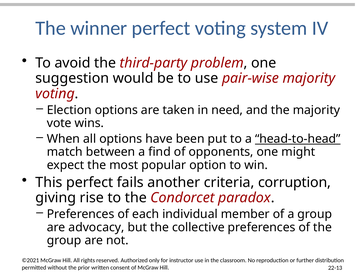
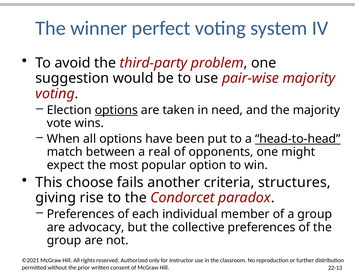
options underline: none -> present (116, 110)
find: find -> real (159, 152)
This perfect: perfect -> choose (90, 182)
corruption: corruption -> structures (294, 182)
